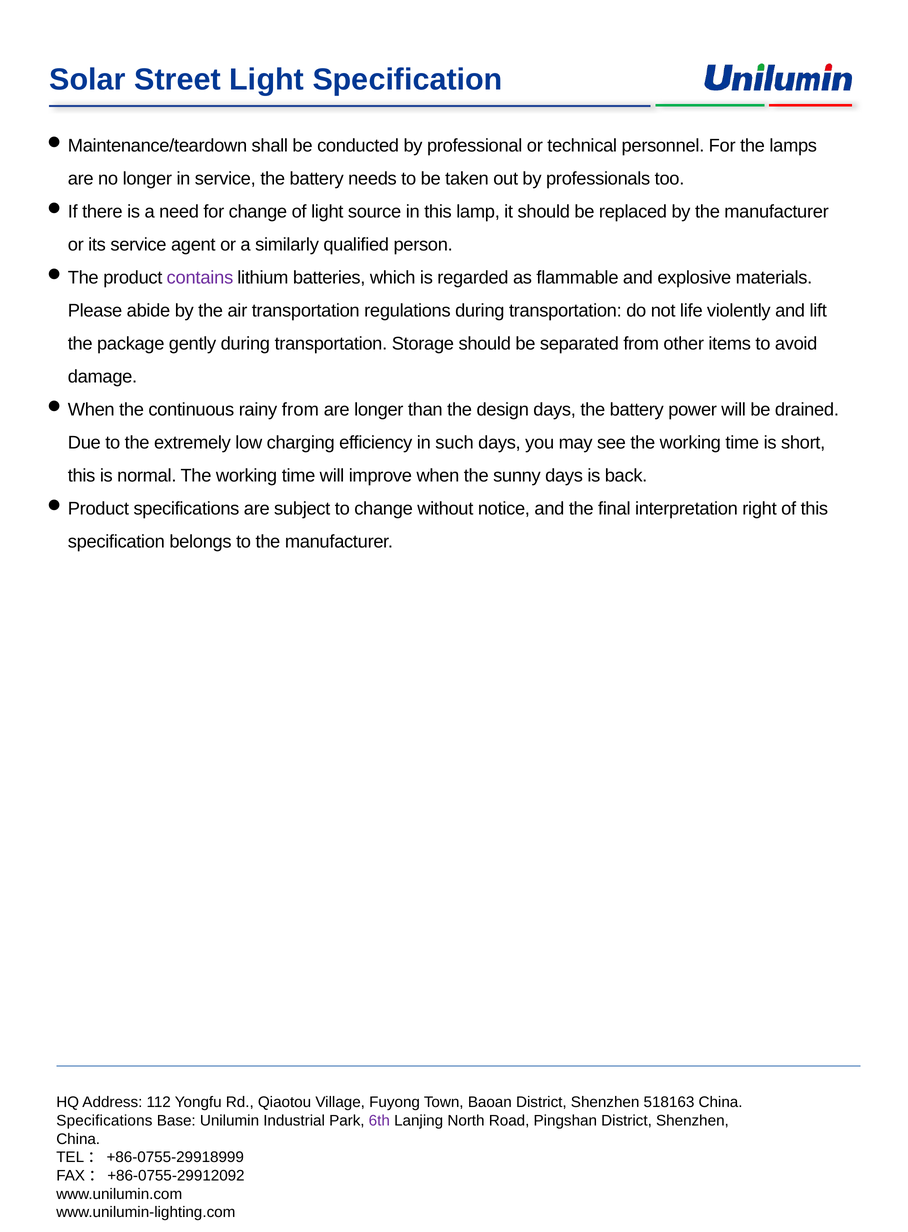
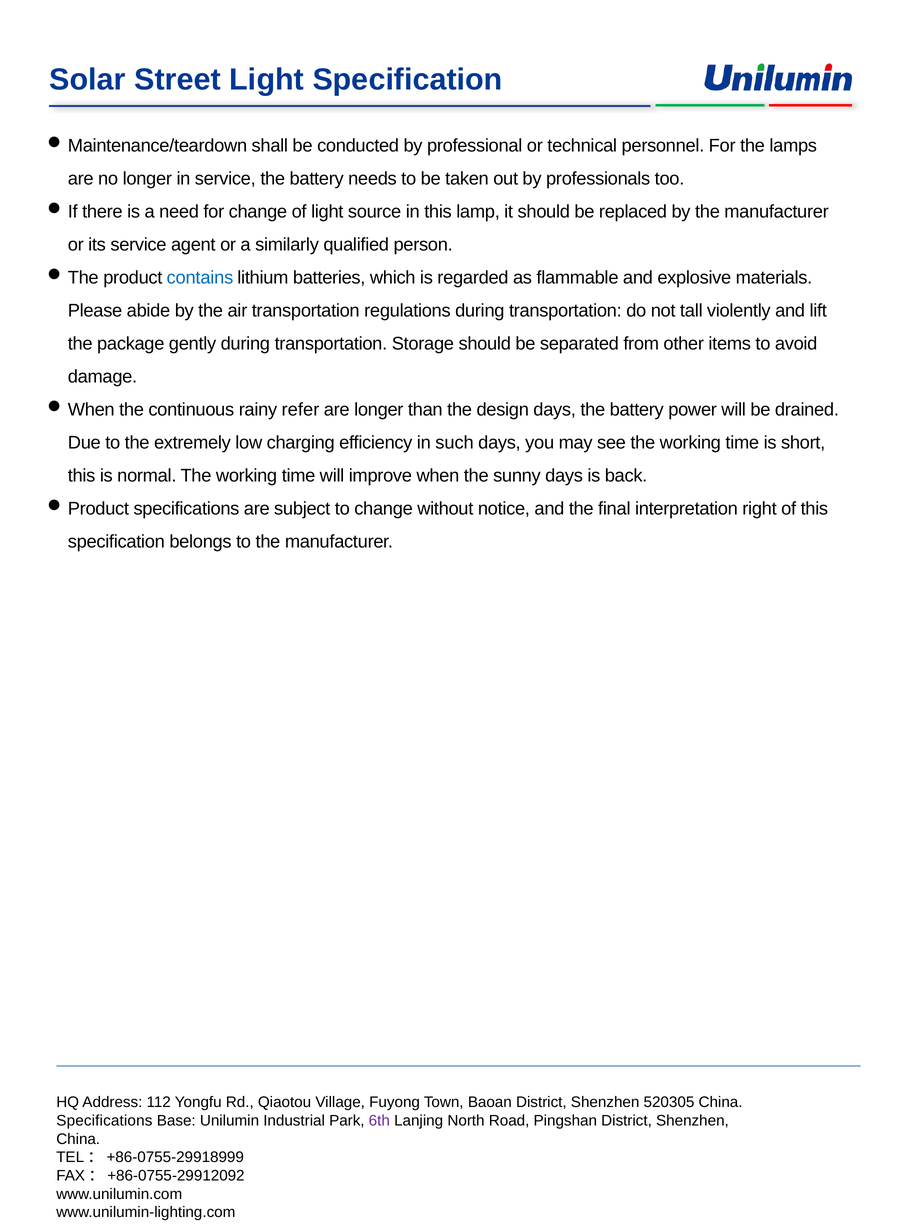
contains colour: purple -> blue (200, 278)
life: life -> tall (691, 311)
rainy from: from -> refer (300, 409)
518163: 518163 -> 520305 (669, 1102)
